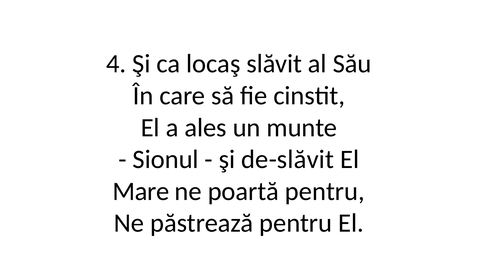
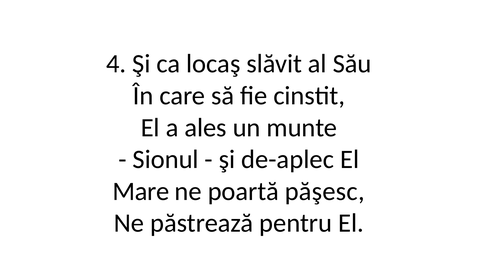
de-slăvit: de-slăvit -> de-aplec (288, 159)
poartă pentru: pentru -> păşesc (325, 191)
